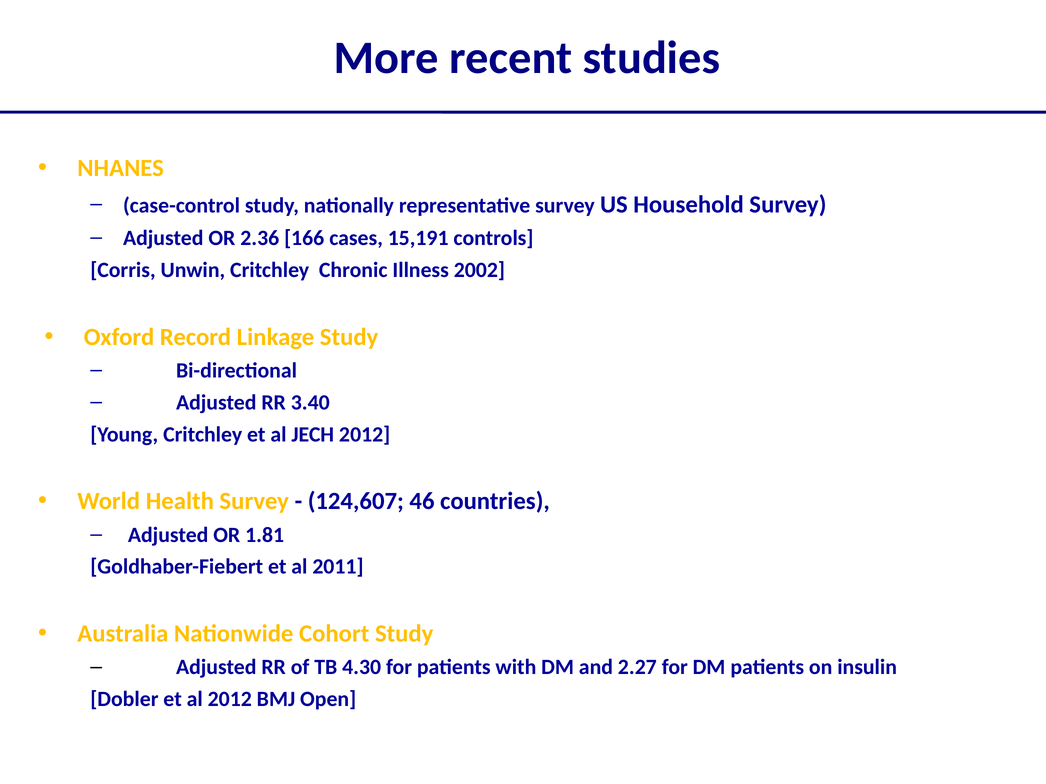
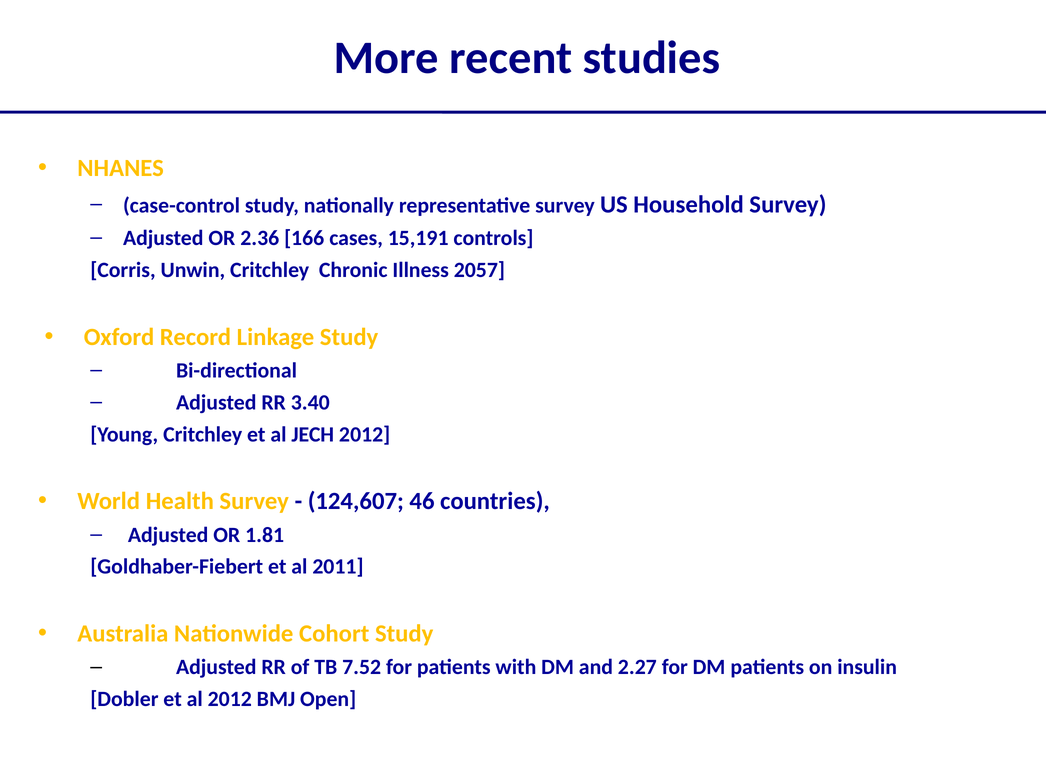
2002: 2002 -> 2057 (479, 270)
4.30: 4.30 -> 7.52 (362, 668)
